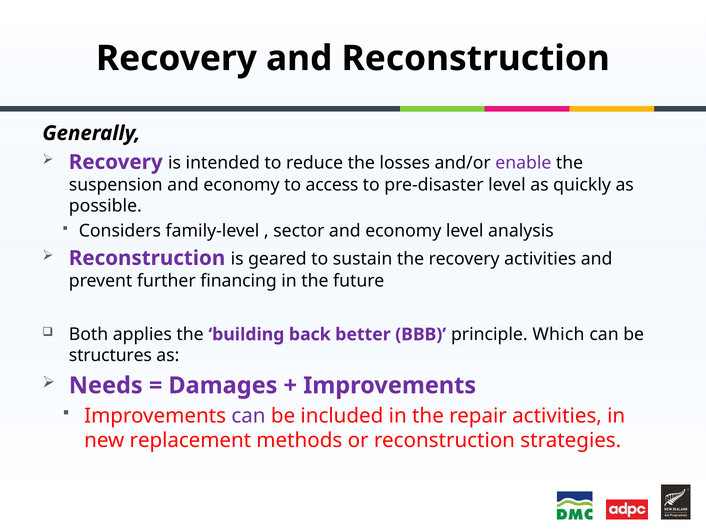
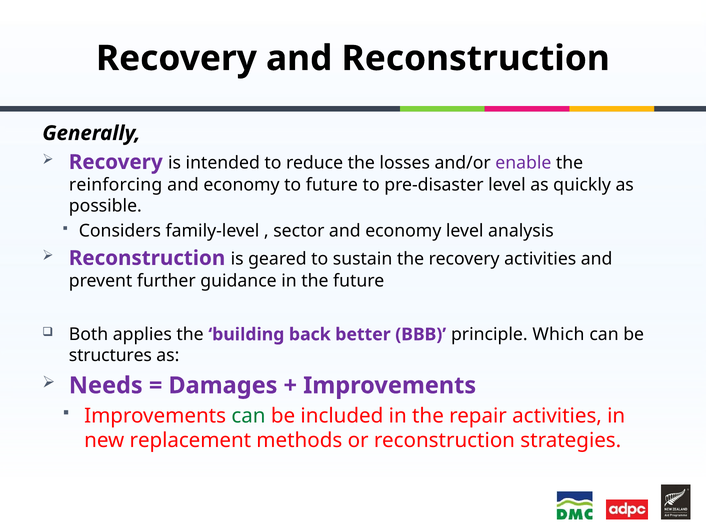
suspension: suspension -> reinforcing (116, 185)
to access: access -> future (332, 185)
financing: financing -> guidance (239, 281)
can colour: purple -> green (248, 415)
